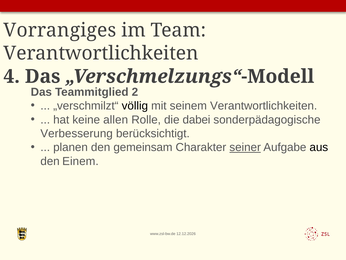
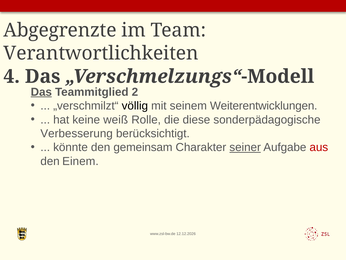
Vorrangiges: Vorrangiges -> Abgegrenzte (60, 30)
Das underline: none -> present (41, 92)
seinem Verantwortlichkeiten: Verantwortlichkeiten -> Weiterentwicklungen (264, 106)
allen: allen -> weiß (116, 119)
dabei: dabei -> diese (196, 119)
planen: planen -> könnte (71, 147)
aus colour: black -> red (319, 147)
